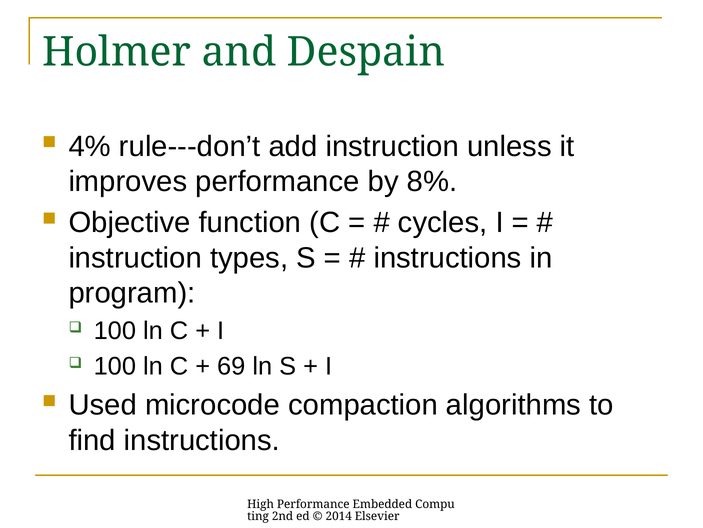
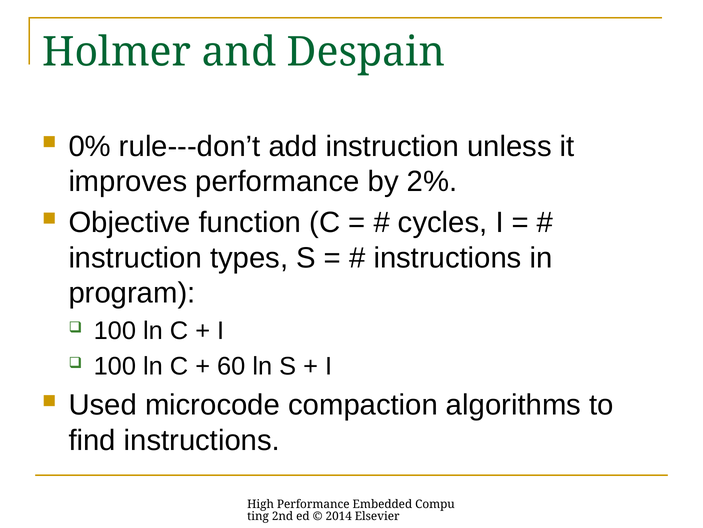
4%: 4% -> 0% (90, 146)
8%: 8% -> 2% (432, 181)
69: 69 -> 60 (231, 366)
